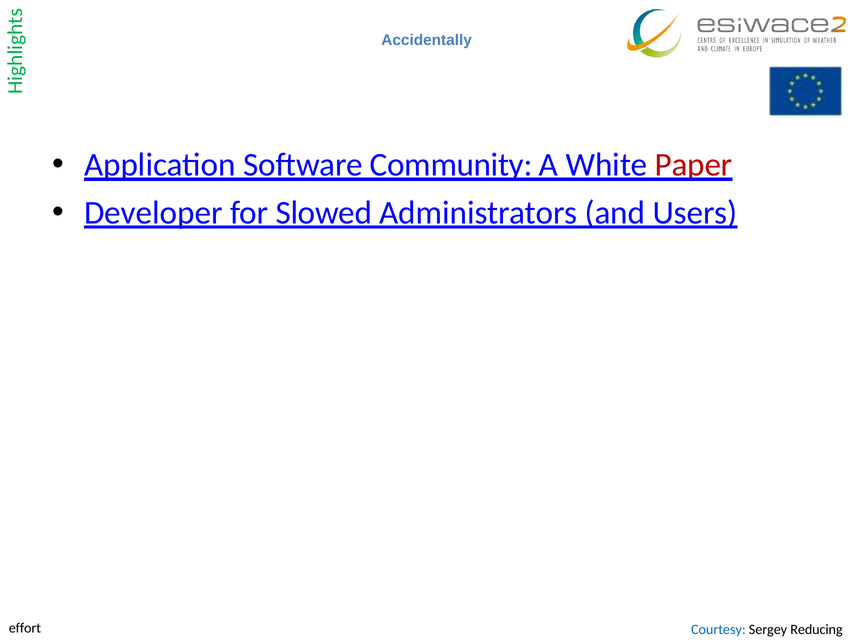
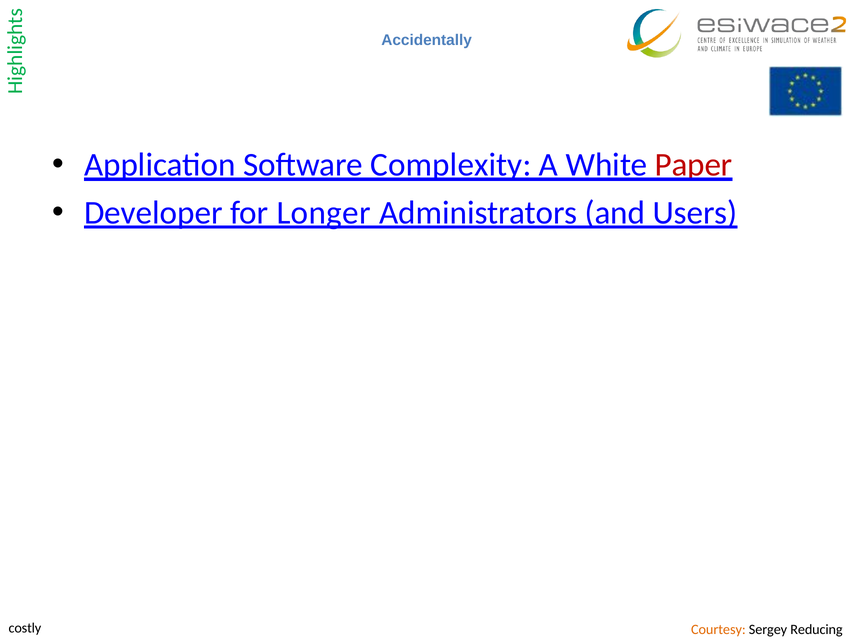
Community: Community -> Complexity (451, 165)
Slowed: Slowed -> Longer (324, 213)
effort: effort -> costly (25, 628)
Courtesy colour: blue -> orange (718, 629)
